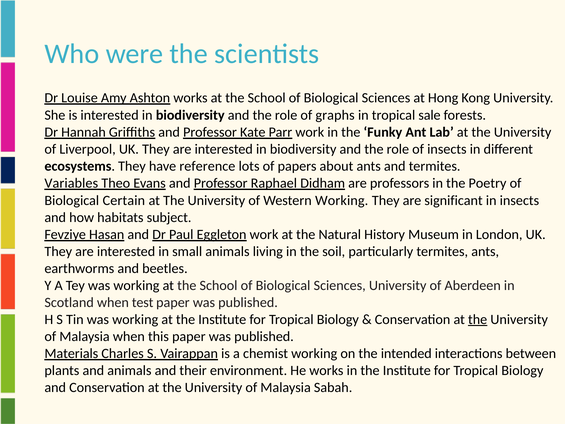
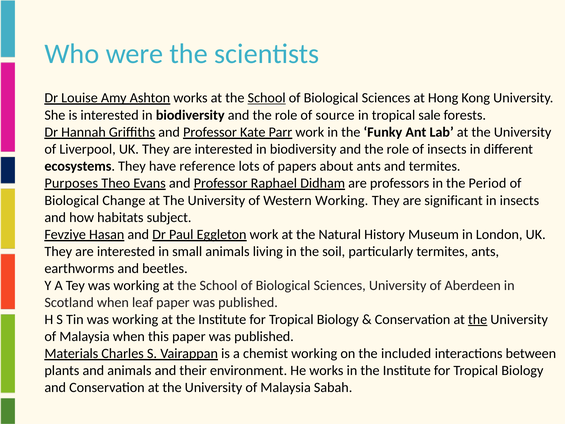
School underline: none -> present (267, 98)
graphs: graphs -> source (335, 115)
Variables: Variables -> Purposes (71, 183)
Poetry: Poetry -> Period (487, 183)
Certain: Certain -> Change (124, 200)
test: test -> leaf (143, 302)
intended: intended -> included (406, 353)
